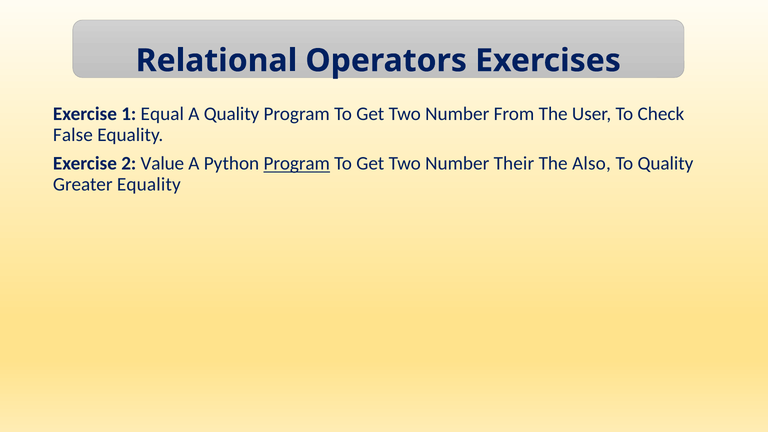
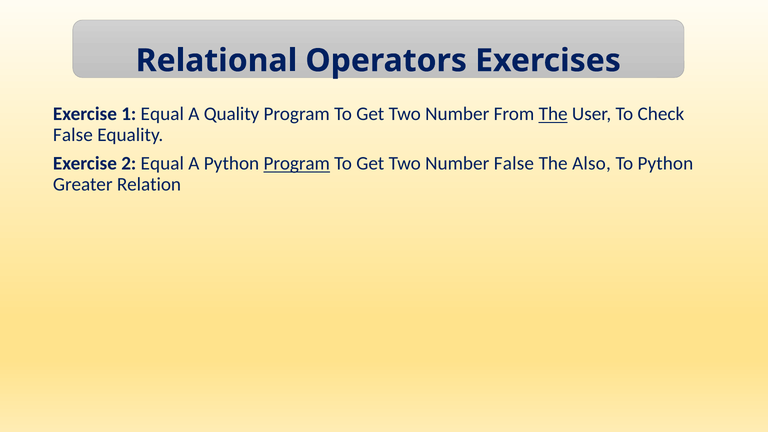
The underline: none -> present (553, 114)
2 Value: Value -> Equal (162, 164)
Number Their: Their -> False (514, 164)
To Quality: Quality -> Python (665, 164)
Greater Equality: Equality -> Relation (149, 184)
